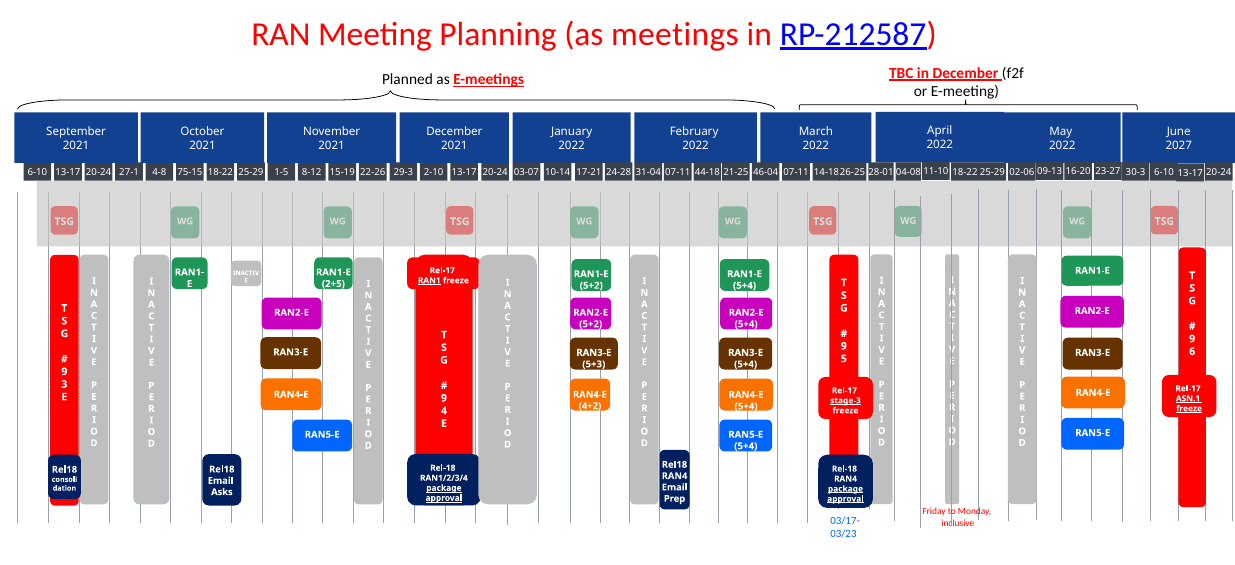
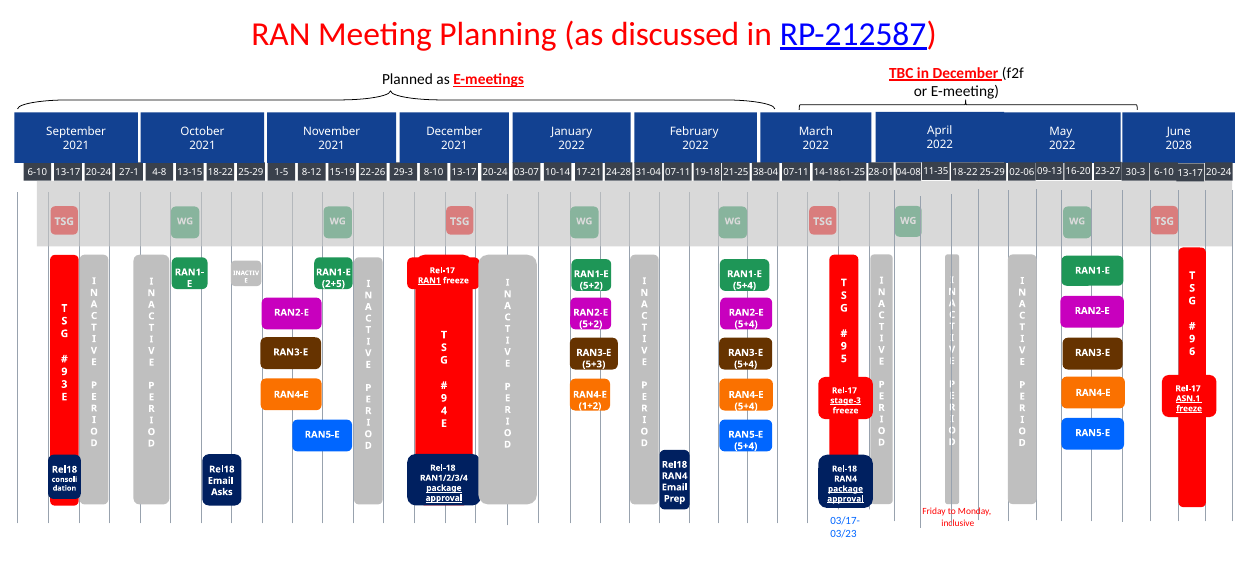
meetings: meetings -> discussed (675, 34)
2027: 2027 -> 2028 (1179, 145)
11-10: 11-10 -> 11-35 (936, 171)
75-15: 75-15 -> 13-15 (190, 172)
2-10: 2-10 -> 8-10 (434, 172)
44-18: 44-18 -> 19-18 (707, 172)
46-04: 46-04 -> 38-04 (766, 172)
26-25: 26-25 -> 61-25 (853, 172)
4+2: 4+2 -> 1+2 (590, 406)
